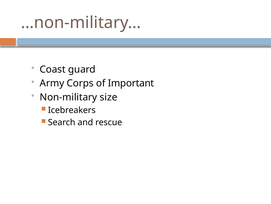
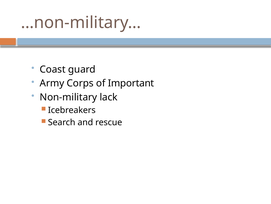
size: size -> lack (109, 97)
